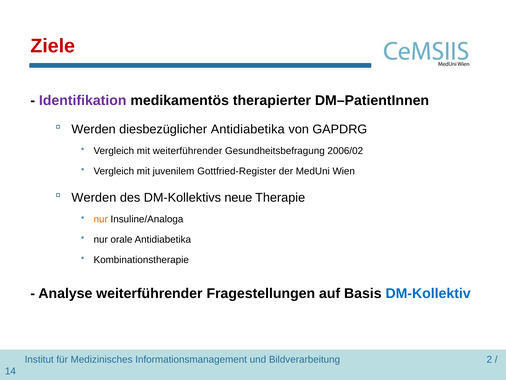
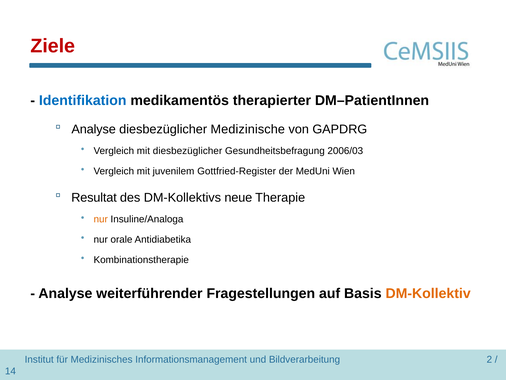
Identifikation colour: purple -> blue (83, 101)
Werden: Werden -> Analyse (94, 129)
diesbezüglicher Antidiabetika: Antidiabetika -> Medizinische (248, 129)
mit weiterführender: weiterführender -> diesbezüglicher (188, 151)
2006/02: 2006/02 -> 2006/03 (345, 151)
Werden: Werden -> Resultat (94, 197)
DM-Kollektiv colour: blue -> orange (428, 293)
